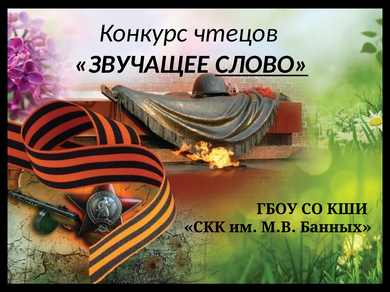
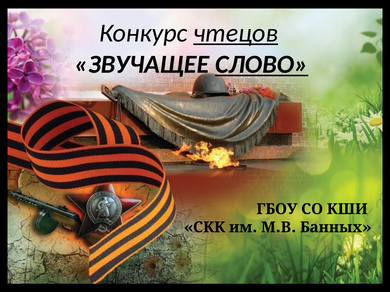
чтецов underline: none -> present (236, 33)
